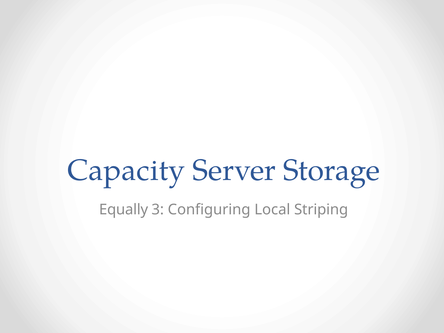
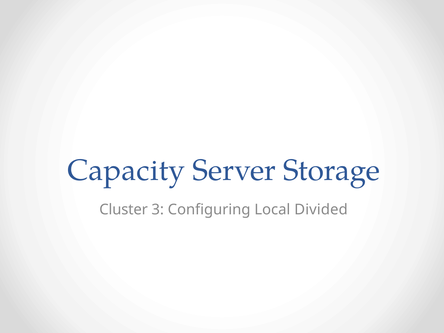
Equally: Equally -> Cluster (124, 210)
Striping: Striping -> Divided (321, 210)
